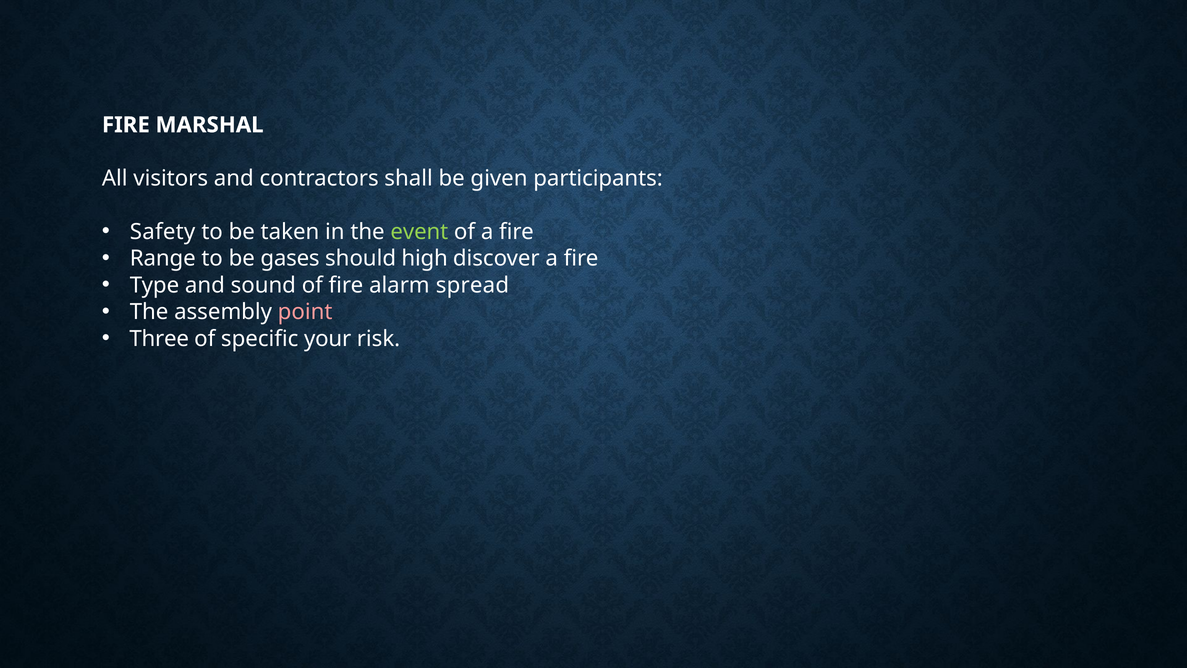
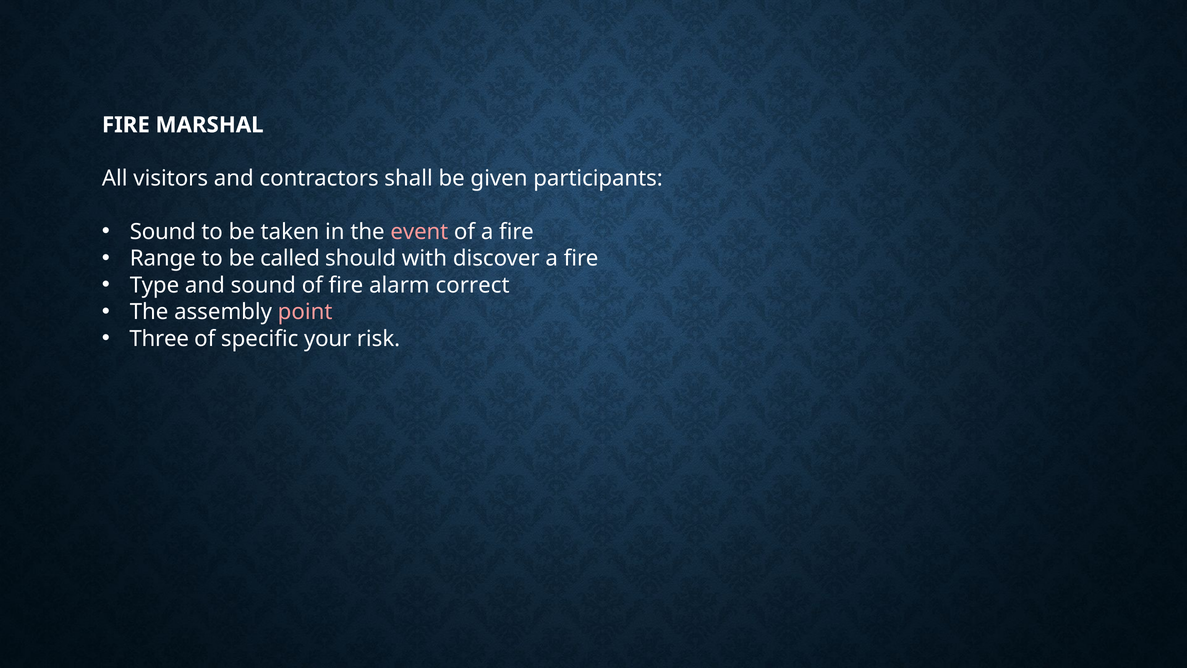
Safety: Safety -> Sound (163, 232)
event colour: light green -> pink (419, 232)
gases: gases -> called (290, 258)
high: high -> with (424, 258)
spread: spread -> correct (473, 285)
